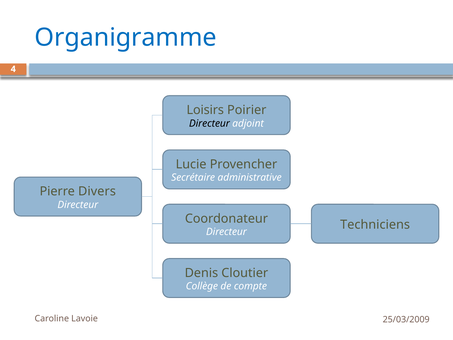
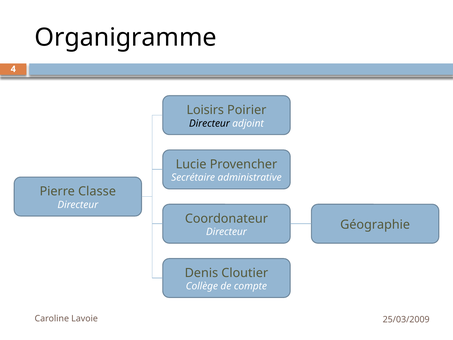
Organigramme colour: blue -> black (126, 38)
Divers: Divers -> Classe (97, 191)
Techniciens: Techniciens -> Géographie (375, 224)
